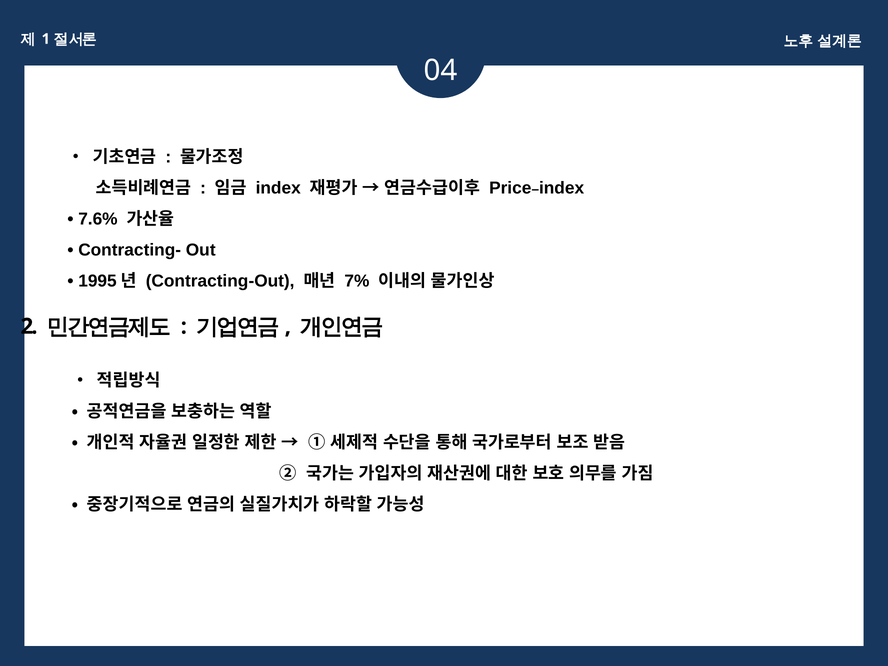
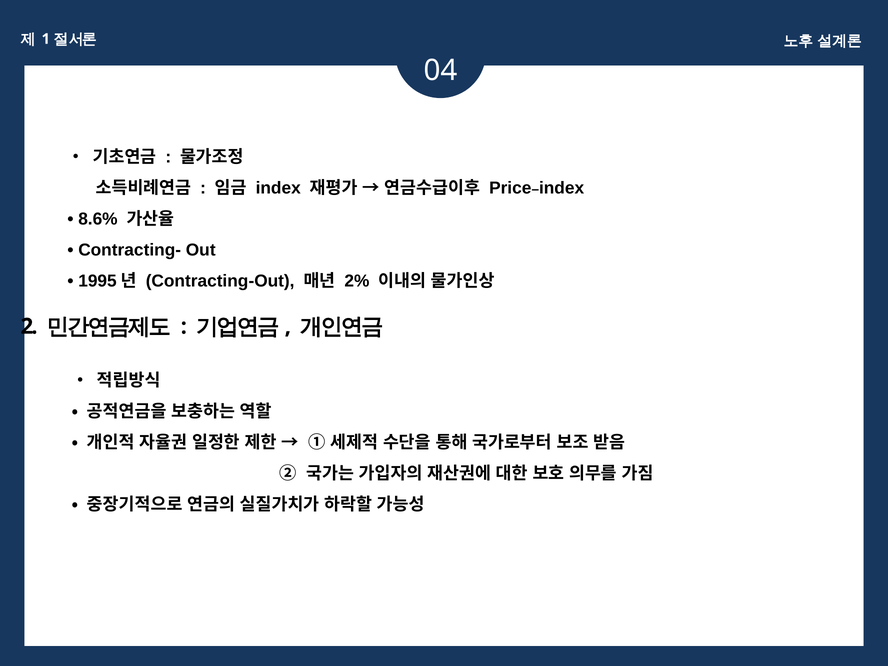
7.6%: 7.6% -> 8.6% (98, 219)
7%: 7% -> 2% (357, 281)
